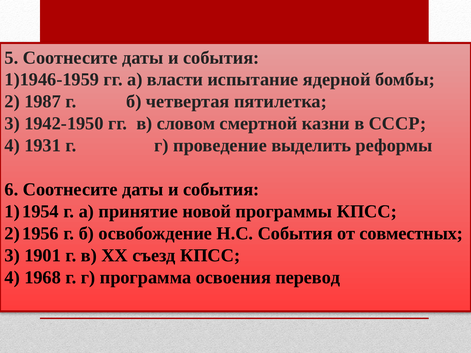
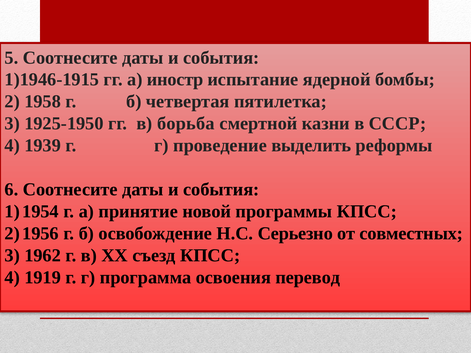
1)1946-1959: 1)1946-1959 -> 1)1946-1915 (52, 80)
власти: власти -> иностр (175, 80)
1987: 1987 -> 1958 (43, 102)
1942-1950: 1942-1950 -> 1925-1950 (64, 124)
словом: словом -> борьба (186, 124)
1931: 1931 -> 1939 (43, 146)
Н.С События: События -> Серьезно (295, 234)
1901: 1901 -> 1962 (43, 256)
1968: 1968 -> 1919 (43, 278)
